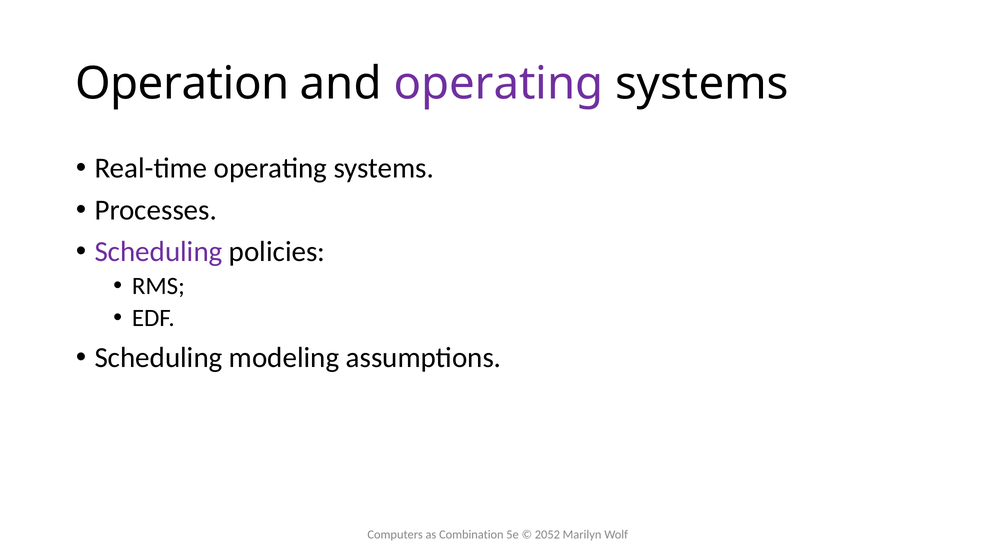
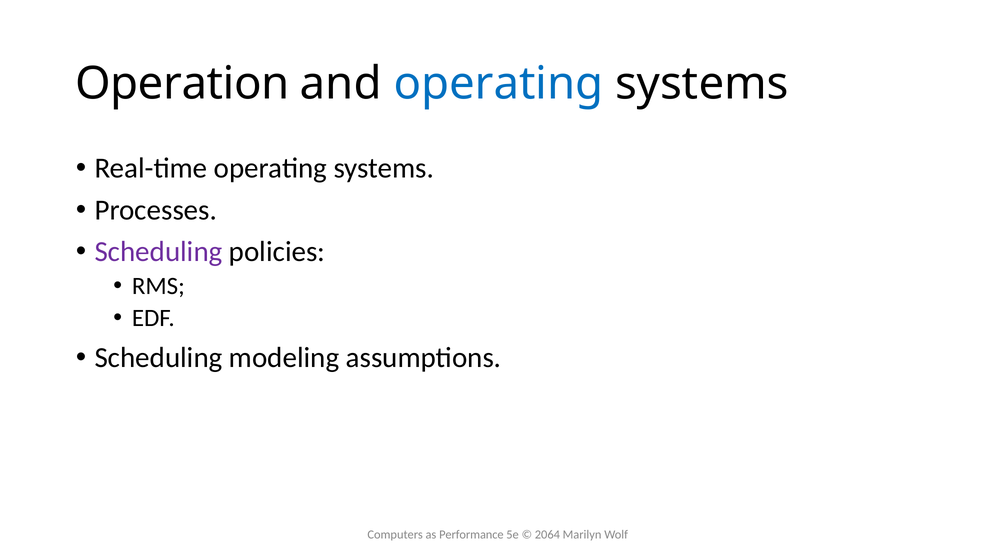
operating colour: purple -> blue (498, 84)
Combination: Combination -> Performance (471, 535)
2052: 2052 -> 2064 (547, 535)
